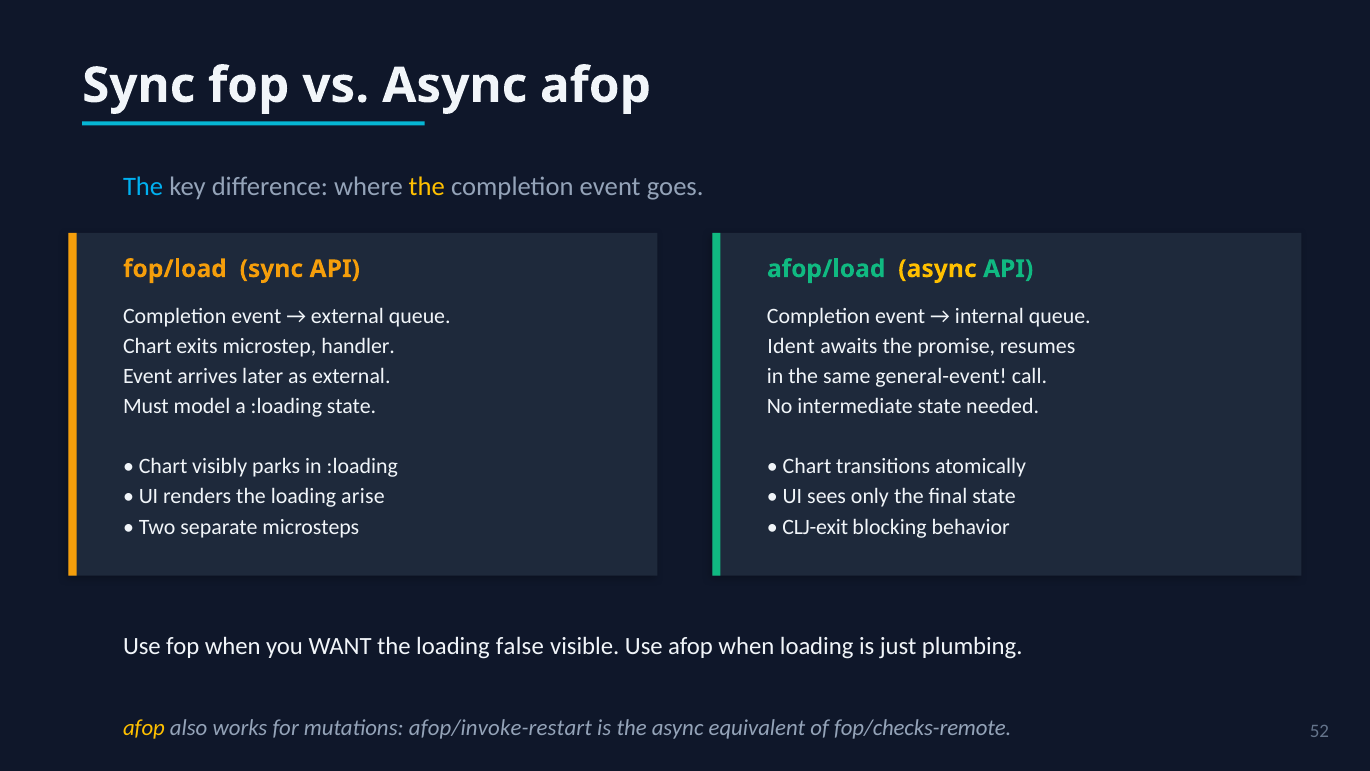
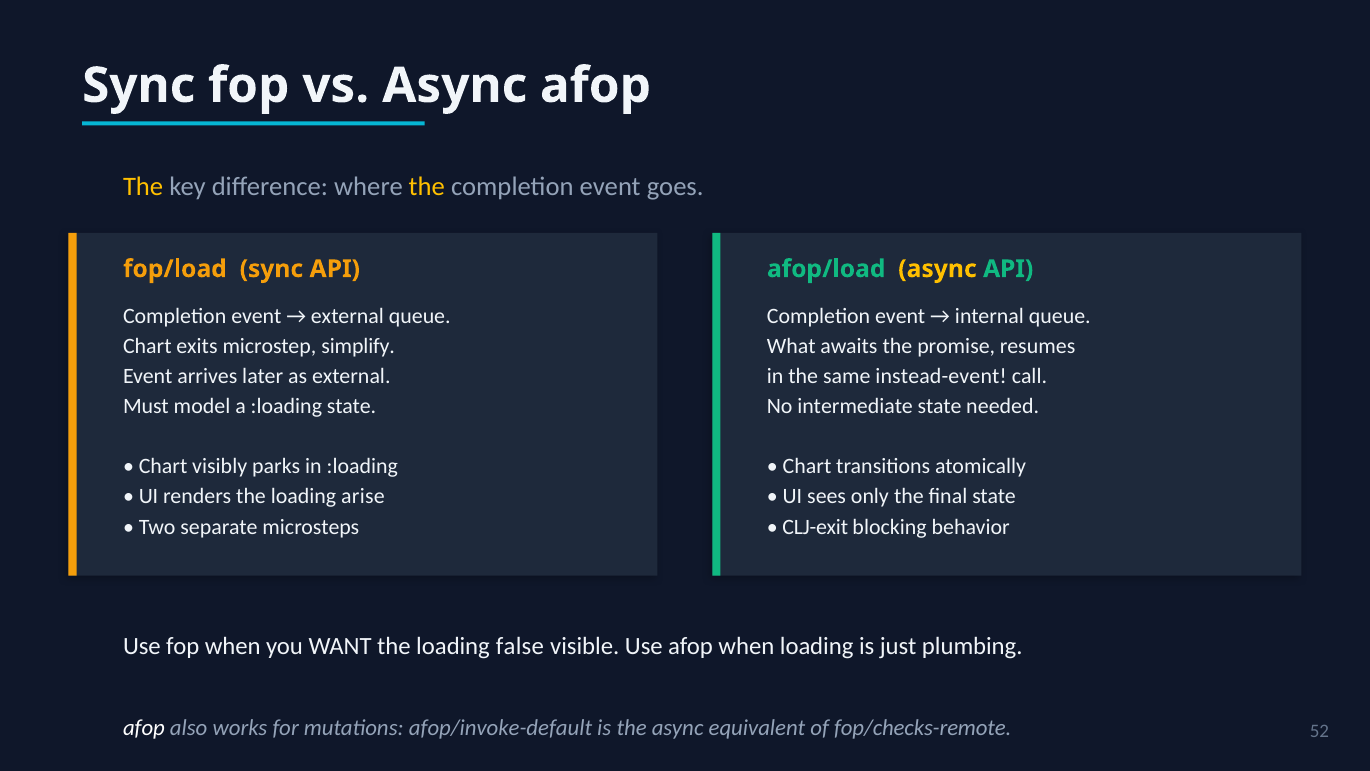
The colour: light blue -> yellow (143, 187)
handler: handler -> simplify (358, 346)
Ident: Ident -> What (791, 346)
general-event: general-event -> instead-event (941, 376)
afop colour: yellow -> white (144, 728)
afop/invoke-restart: afop/invoke-restart -> afop/invoke-default (501, 728)
